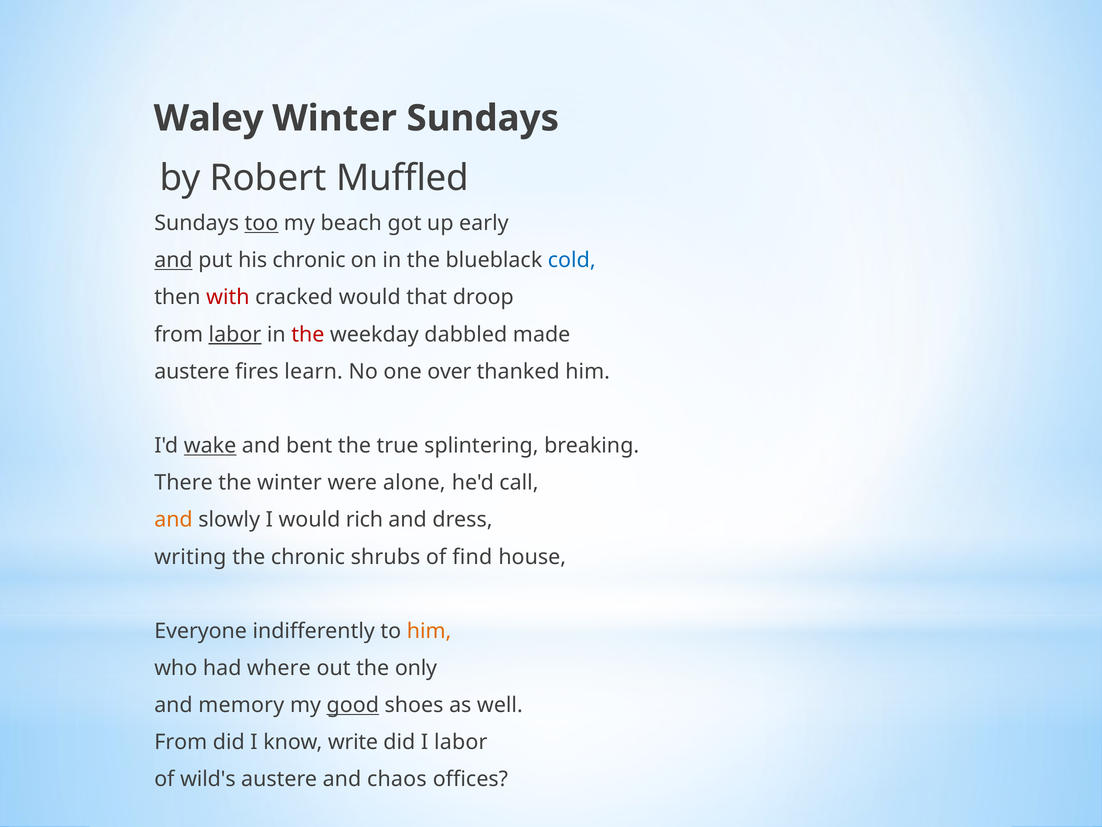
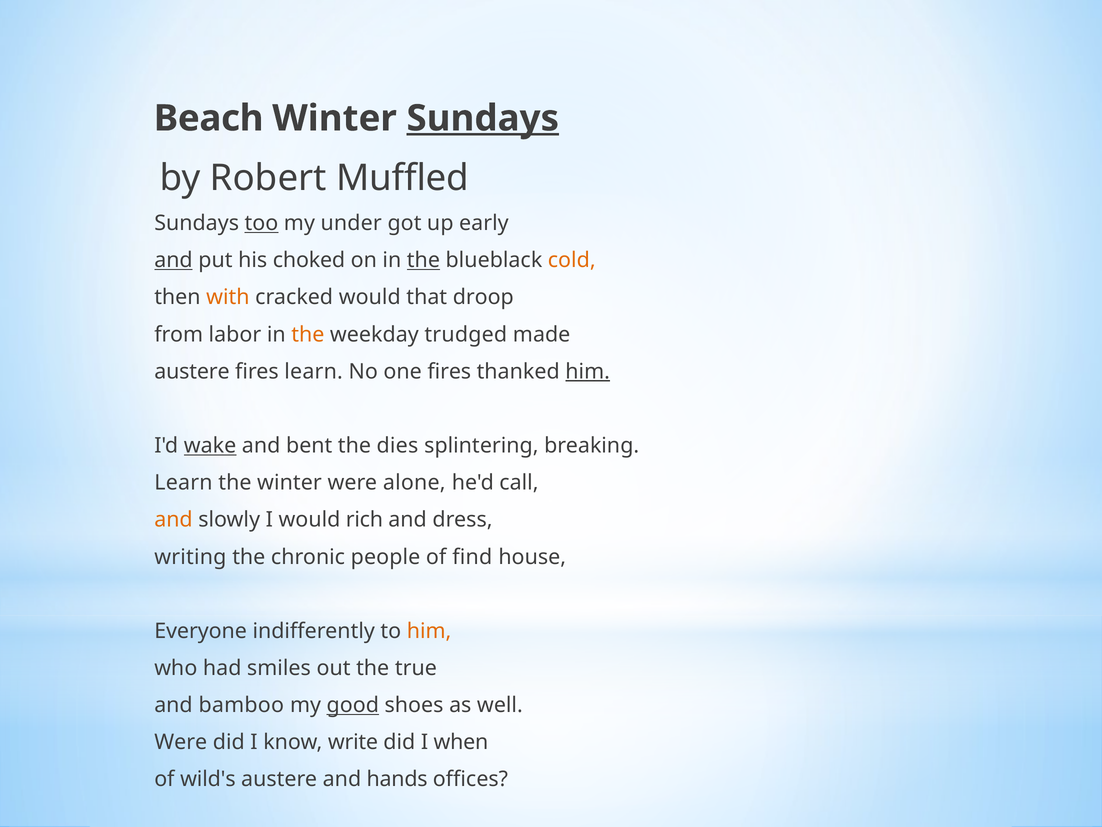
Waley: Waley -> Beach (209, 118)
Sundays underline: none -> present (483, 118)
beach: beach -> under (351, 223)
his chronic: chronic -> choked (309, 260)
the underline: none -> present (423, 260)
cold colour: blue -> orange (572, 260)
with colour: red -> orange (228, 297)
labor underline: present -> none (235, 334)
the colour: red -> orange (308, 334)
dabbled: dabbled -> trudged (466, 334)
one over: over -> fires (449, 371)
him underline: none -> present (588, 371)
true: true -> dies (397, 445)
There: There -> Learn (183, 482)
shrubs: shrubs -> people (386, 557)
where: where -> smiles (279, 668)
only: only -> true (416, 668)
memory: memory -> bamboo (241, 705)
From: From -> Were (181, 742)
I labor: labor -> when (461, 742)
chaos: chaos -> hands (397, 779)
